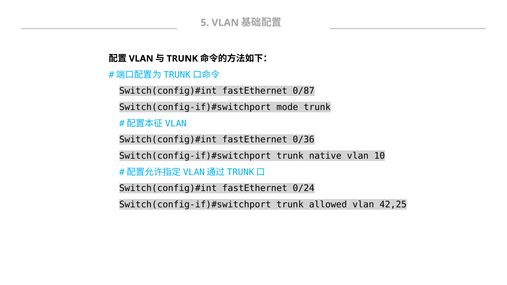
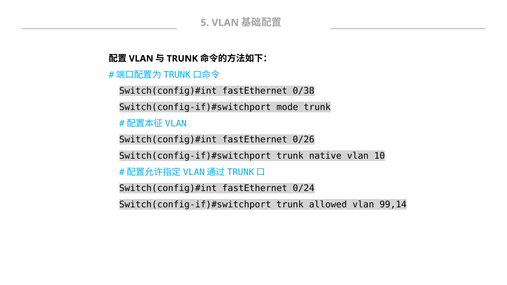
0/87: 0/87 -> 0/38 (304, 91)
0/36: 0/36 -> 0/26 (304, 140)
42,25: 42,25 -> 99,14 (393, 205)
